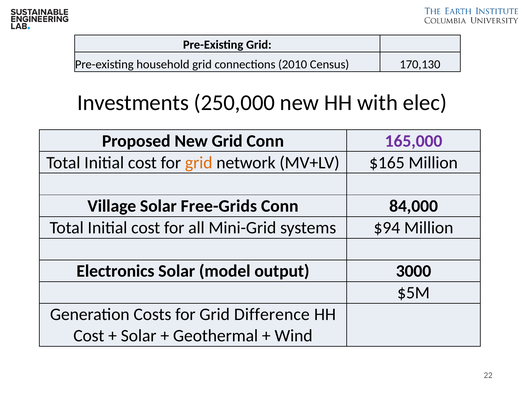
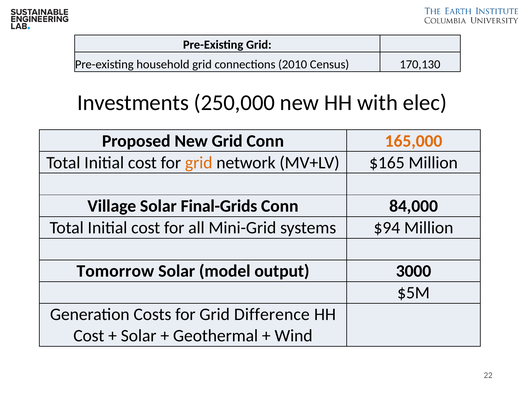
165,000 colour: purple -> orange (414, 141)
Free-Grids: Free-Grids -> Final-Grids (219, 206)
Electronics: Electronics -> Tomorrow (115, 271)
